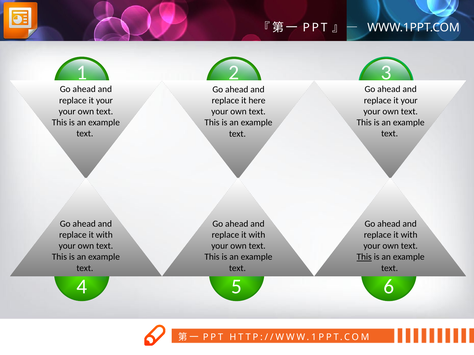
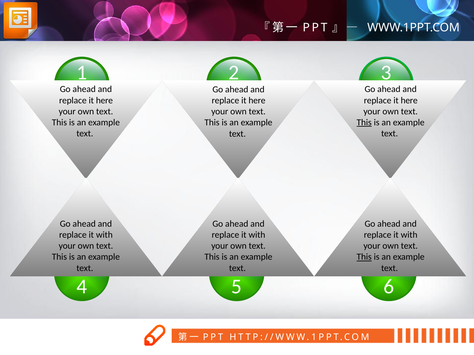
your: your -> here (104, 100)
your: your -> here (409, 100)
This underline: none -> present (364, 123)
